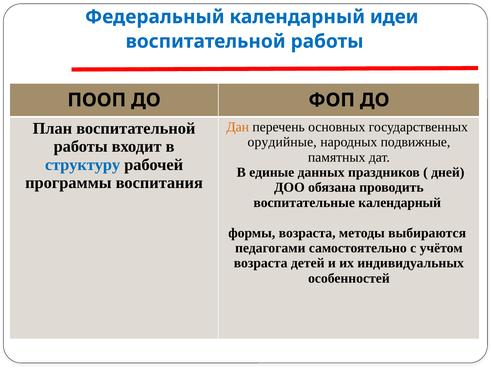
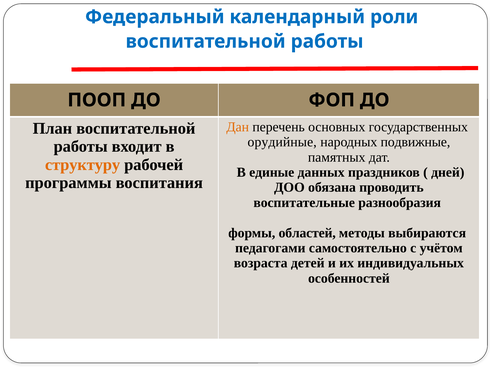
идеи: идеи -> роли (394, 17)
структуру colour: blue -> orange (83, 165)
воспитательные календарный: календарный -> разнообразия (400, 203)
формы возраста: возраста -> областей (307, 233)
